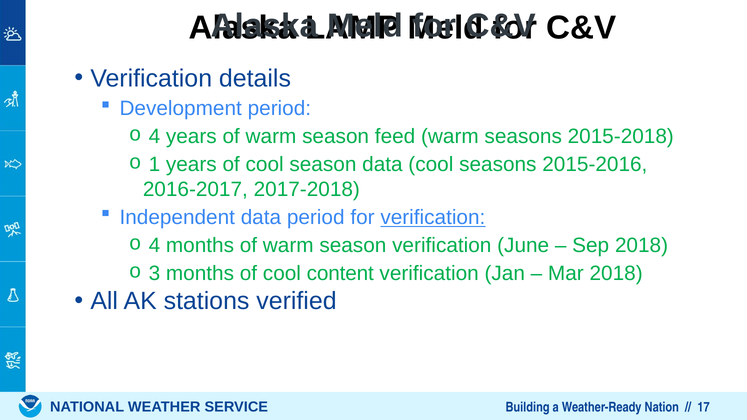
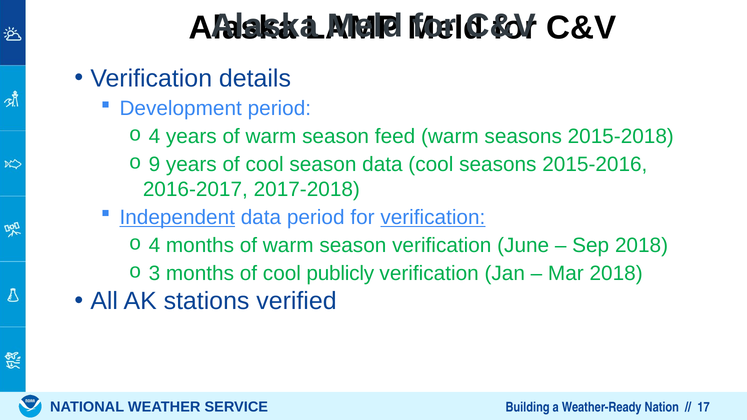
1: 1 -> 9 (154, 165)
Independent underline: none -> present (177, 218)
content: content -> publicly (340, 274)
